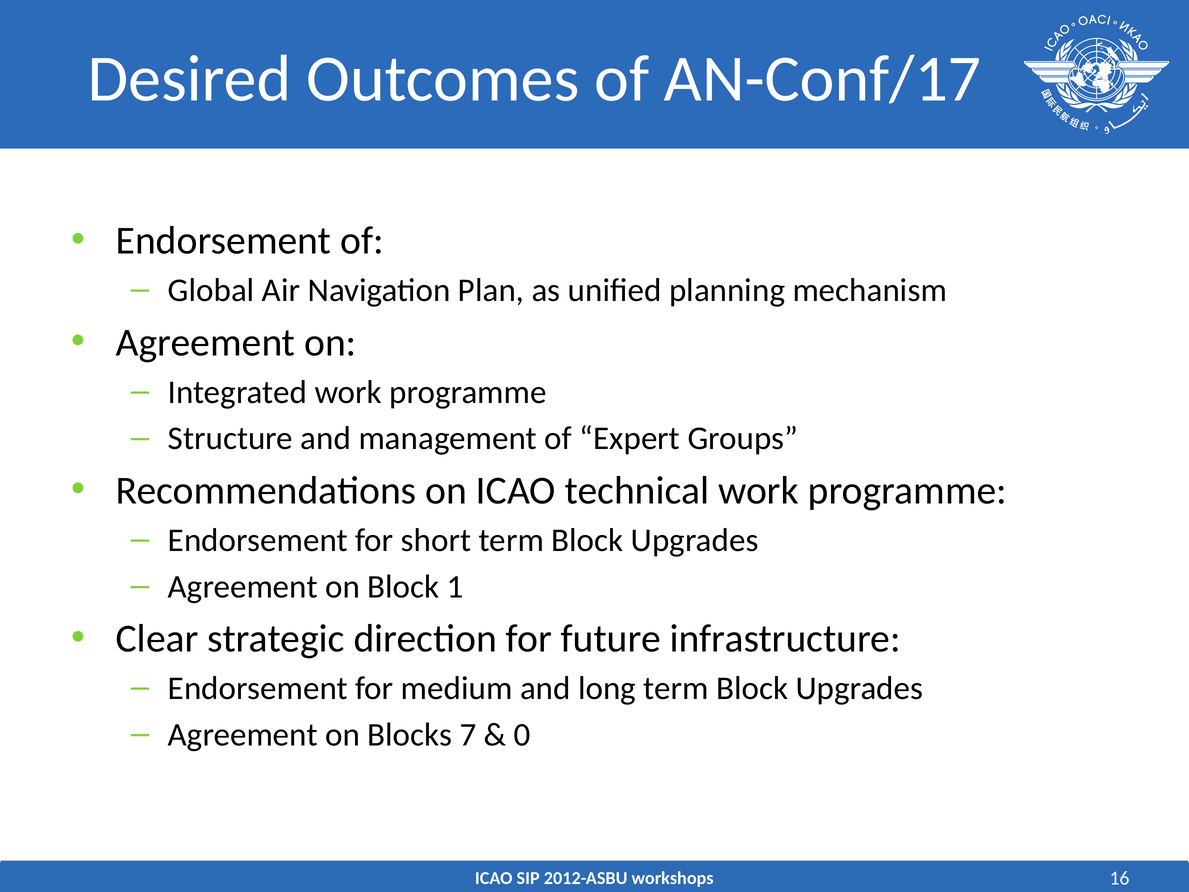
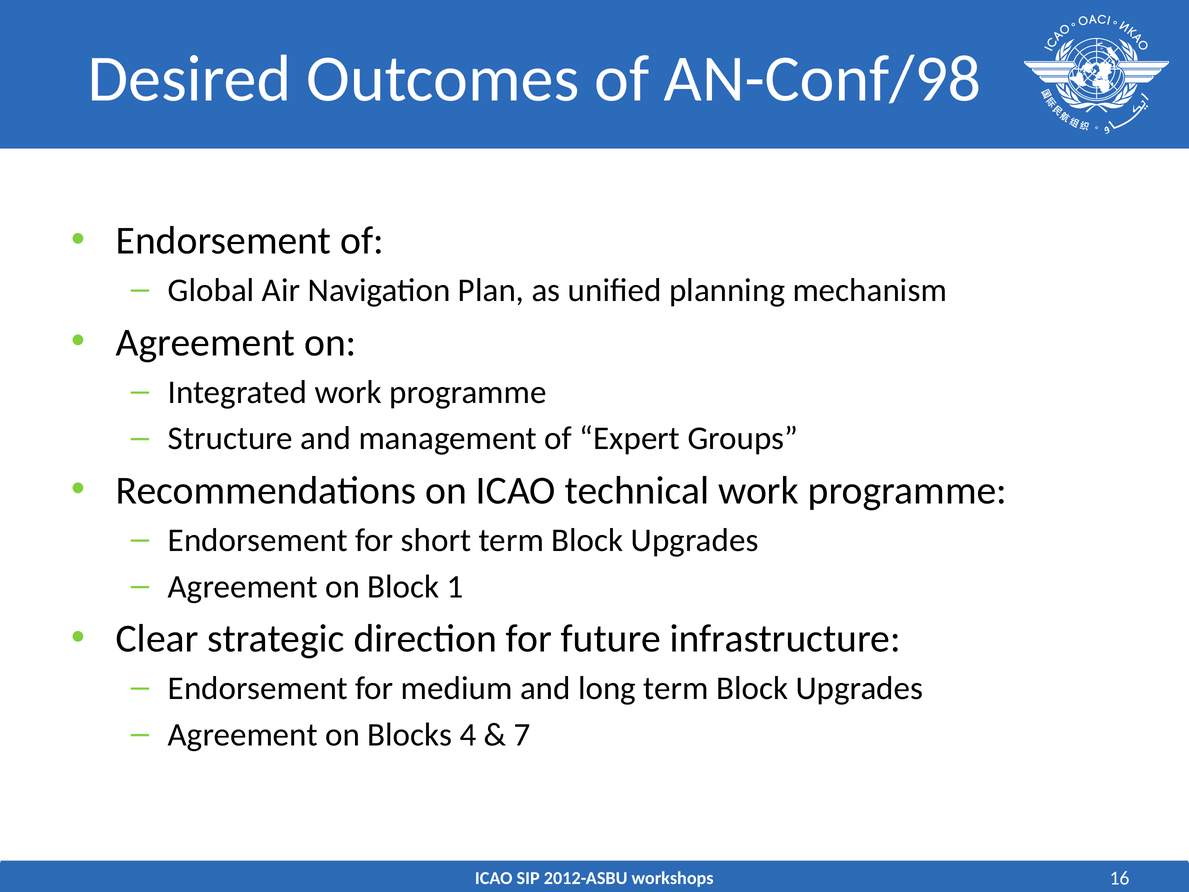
AN-Conf/17: AN-Conf/17 -> AN-Conf/98 (823, 79)
7: 7 -> 4 (468, 735)
0: 0 -> 7 (522, 735)
